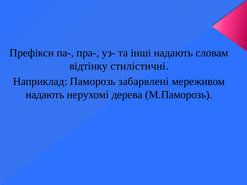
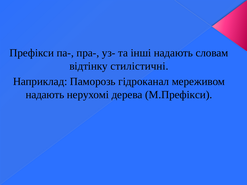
забарвлені: забарвлені -> гідроканал (144, 82)
М.Паморозь: М.Паморозь -> М.Префікси (179, 95)
